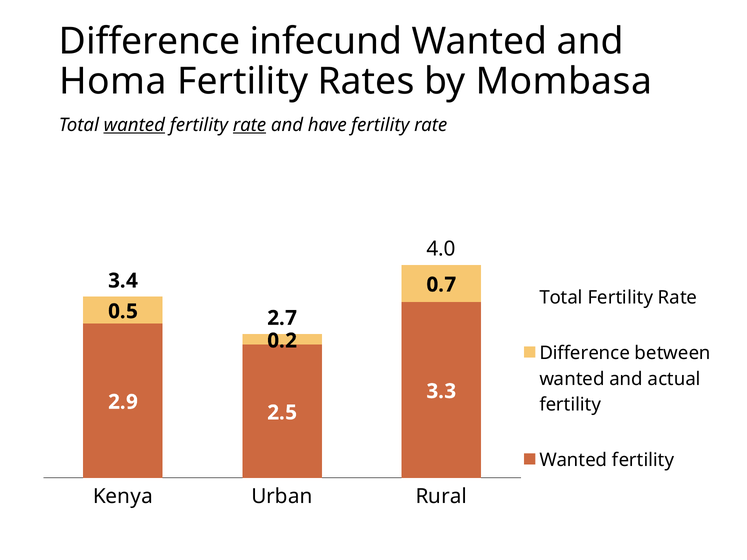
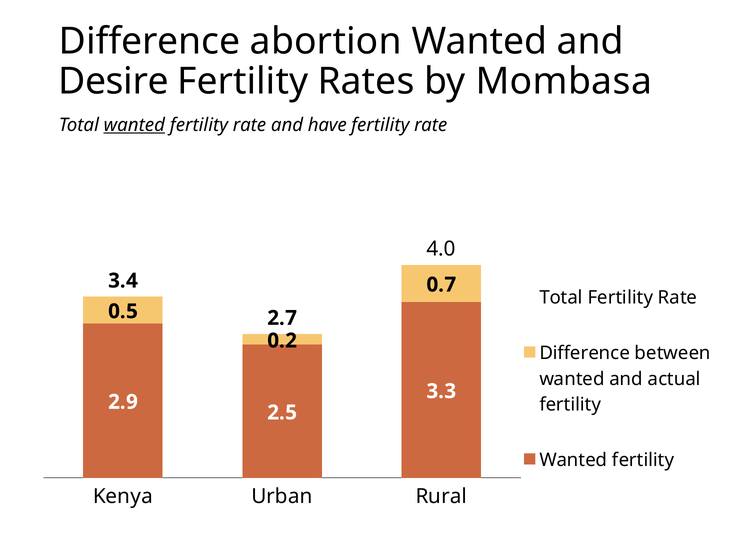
infecund: infecund -> abortion (326, 41)
Homa: Homa -> Desire (113, 82)
rate underline: present -> none (249, 125)
